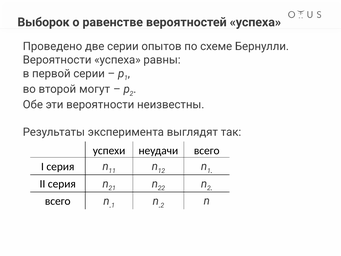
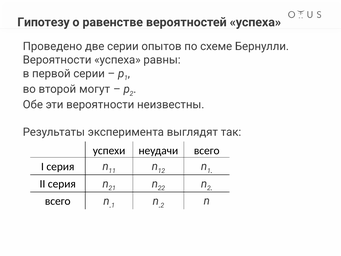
Выборок: Выборок -> Гипотезу (43, 22)
